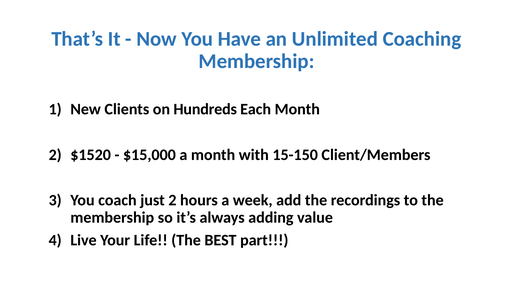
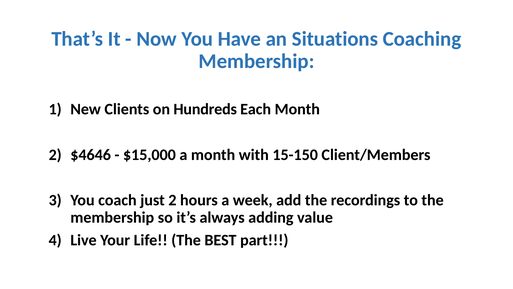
Unlimited: Unlimited -> Situations (335, 39)
$1520: $1520 -> $4646 (91, 155)
